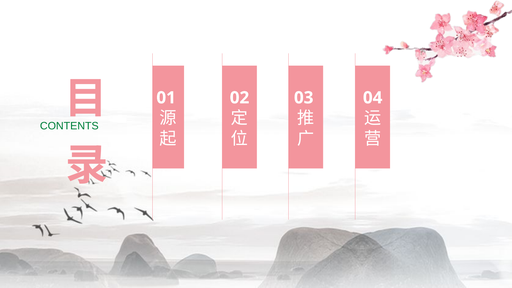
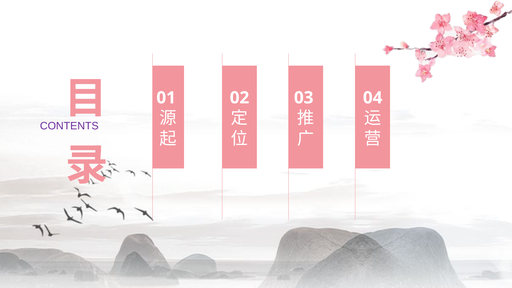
CONTENTS colour: green -> purple (69, 126)
